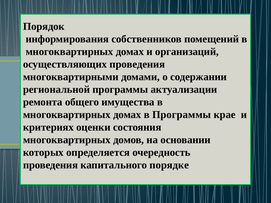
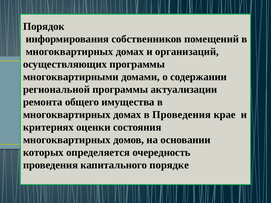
осуществляющих проведения: проведения -> программы (137, 64)
в Программы: Программы -> Проведения (182, 115)
